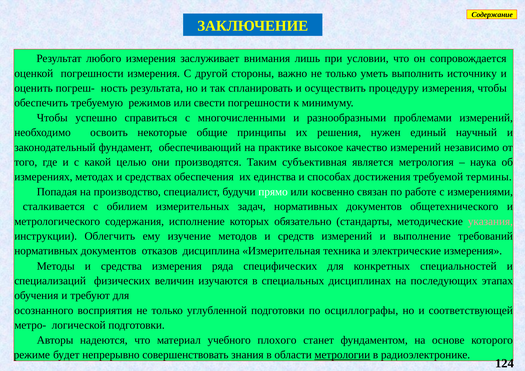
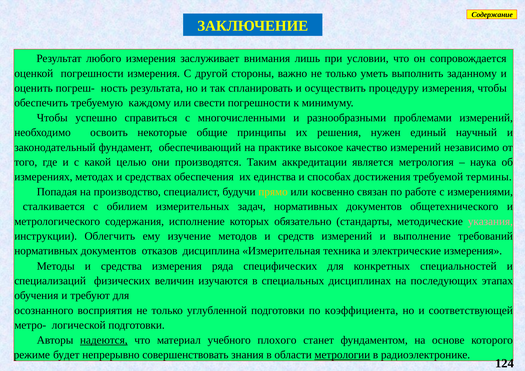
источнику: источнику -> заданному (472, 73)
режимов: режимов -> каждому (150, 103)
субъективная: субъективная -> аккредитации (315, 162)
прямо colour: white -> yellow (273, 192)
осциллографы: осциллографы -> коэффициента (361, 311)
надеются underline: none -> present (104, 340)
